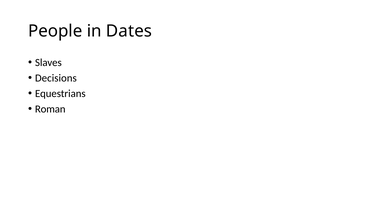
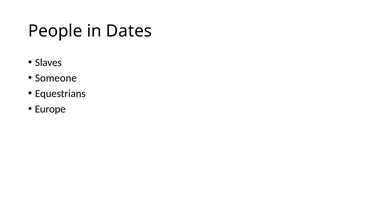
Decisions: Decisions -> Someone (56, 78)
Roman: Roman -> Europe (50, 109)
